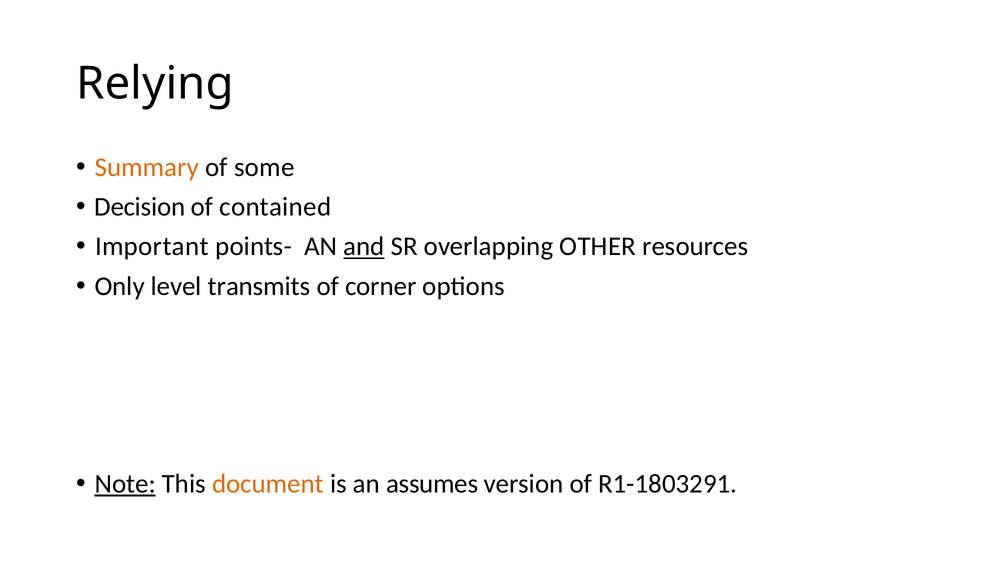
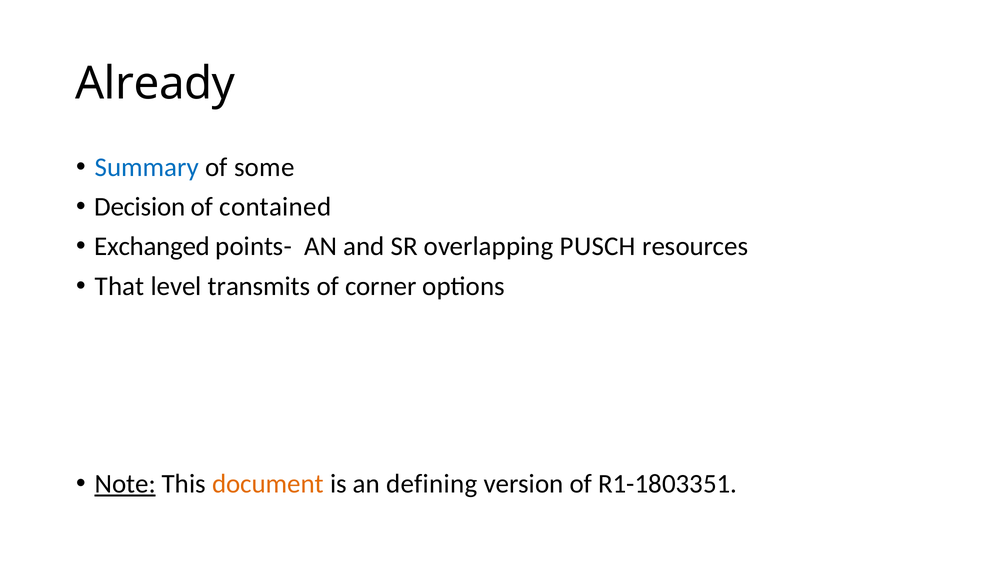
Relying: Relying -> Already (155, 84)
Summary colour: orange -> blue (147, 167)
Important: Important -> Exchanged (152, 247)
and underline: present -> none (364, 247)
OTHER: OTHER -> PUSCH (598, 247)
Only: Only -> That (120, 286)
assumes: assumes -> defining (432, 484)
R1-1803291: R1-1803291 -> R1-1803351 (668, 484)
